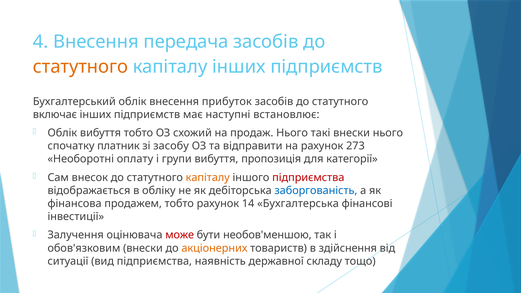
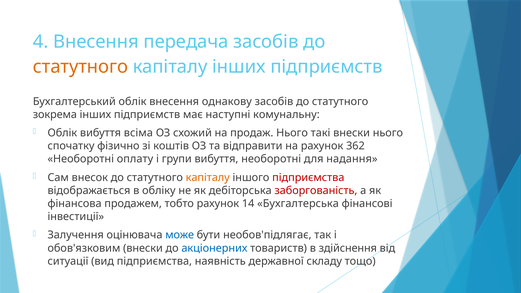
прибуток: прибуток -> однакову (227, 102)
включає: включає -> зокрема (55, 115)
встановлює: встановлює -> комунальну (286, 115)
вибуття тобто: тобто -> всіма (138, 133)
платник: платник -> фізично (118, 146)
засобу: засобу -> коштів (171, 146)
273: 273 -> 362 (355, 146)
вибуття пропозиція: пропозиція -> необоротні (271, 159)
категорії: категорії -> надання (352, 159)
заборгованість colour: blue -> red (316, 191)
може colour: red -> blue (180, 235)
необов'меншою: необов'меншою -> необов'підлягає (267, 235)
акціонерних colour: orange -> blue (214, 248)
